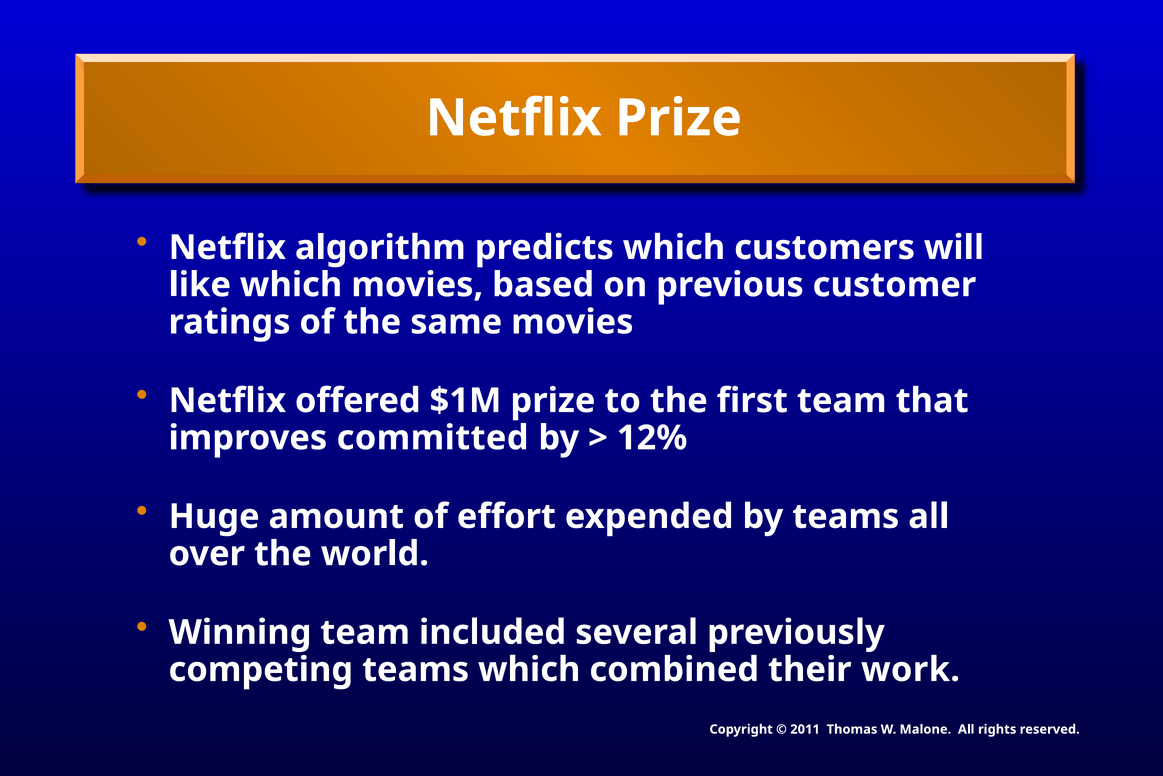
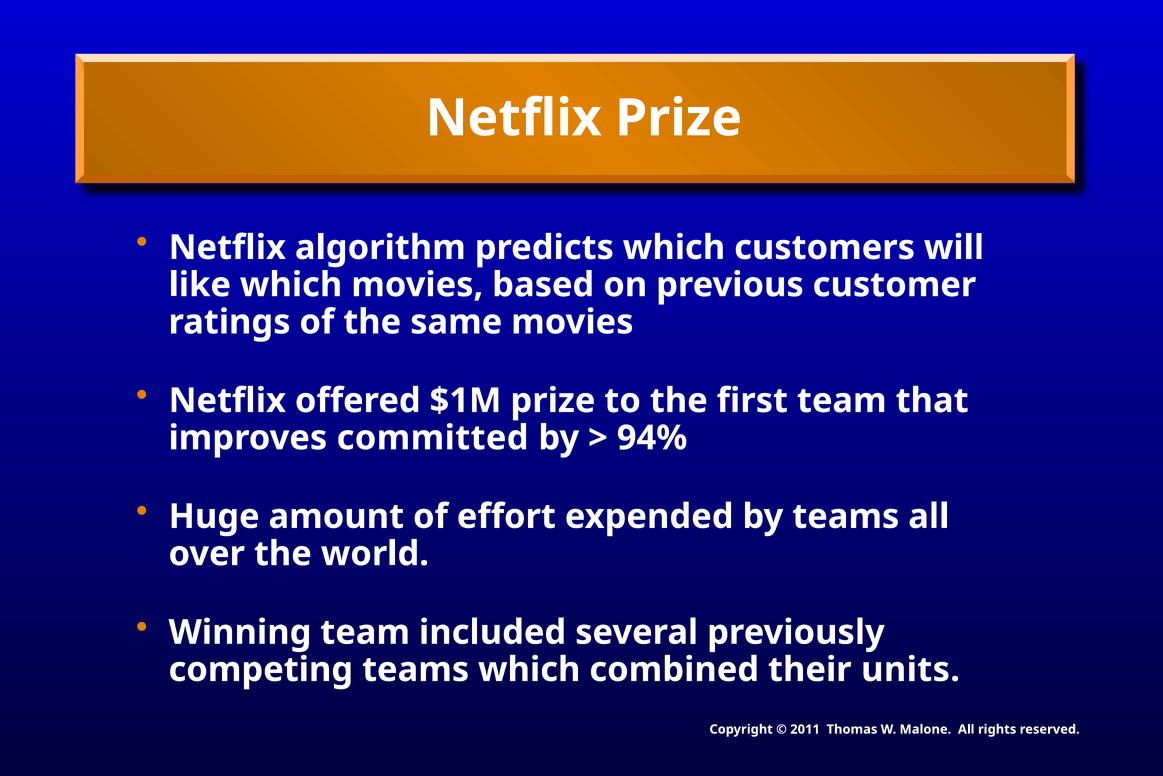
12%: 12% -> 94% (652, 438)
work: work -> units (911, 669)
